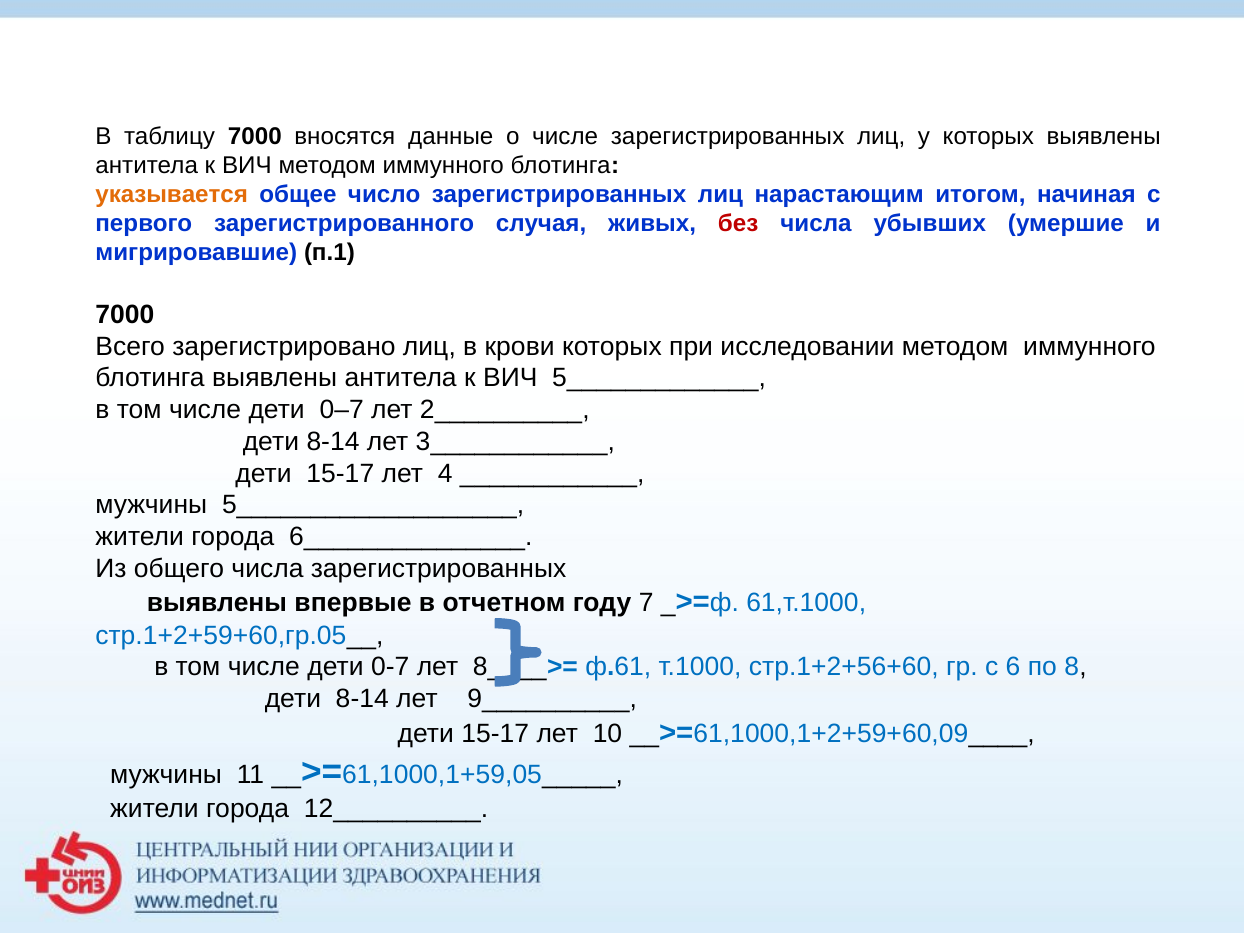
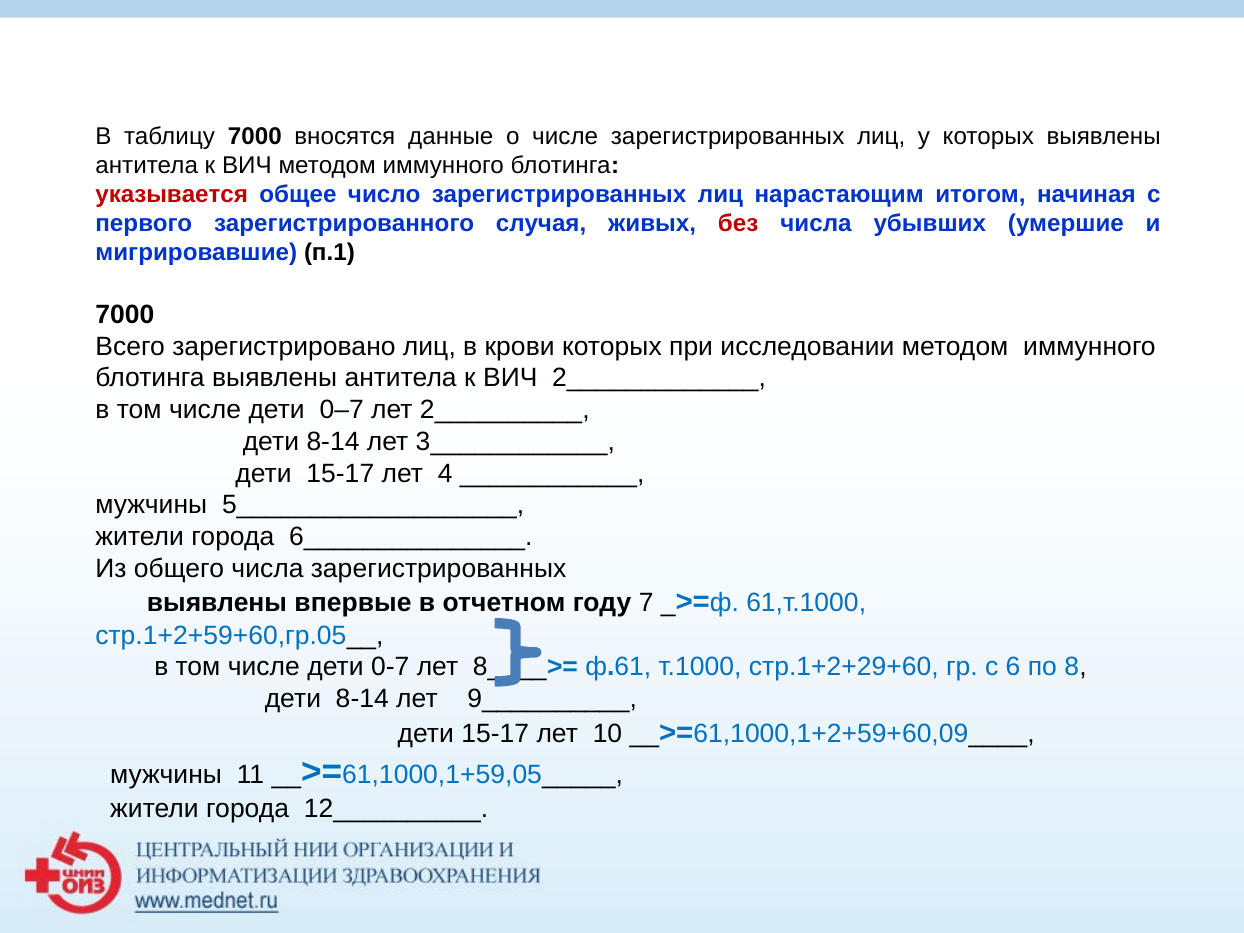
указывается colour: orange -> red (172, 194)
5_____________: 5_____________ -> 2_____________ (659, 378)
стр.1+2+56+60: стр.1+2+56+60 -> стр.1+2+29+60 (844, 667)
